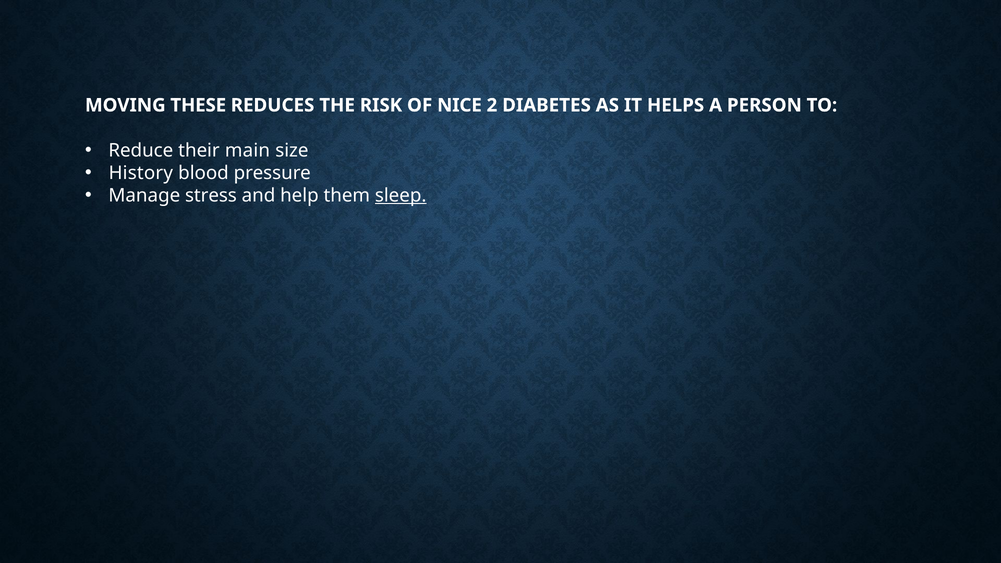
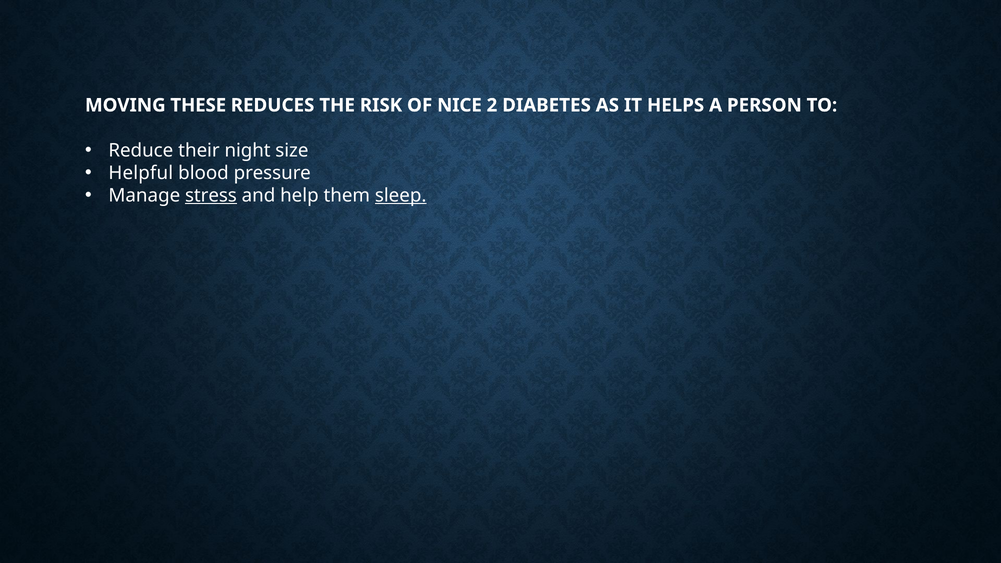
main: main -> night (248, 150)
History: History -> Helpful (141, 173)
stress underline: none -> present (211, 195)
